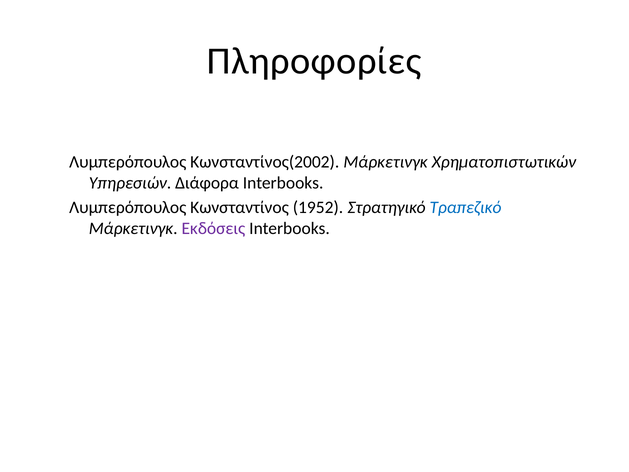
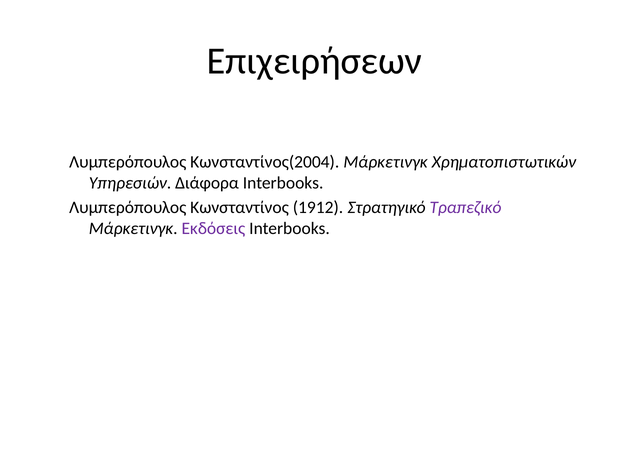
Πληροφορίες: Πληροφορίες -> Επιχειρήσεων (314, 61)
Κωνσταντίνος(2002: Κωνσταντίνος(2002 -> Κωνσταντίνος(2004 (265, 162)
1952: 1952 -> 1912 (318, 208)
Τραπεζικό colour: blue -> purple (466, 208)
